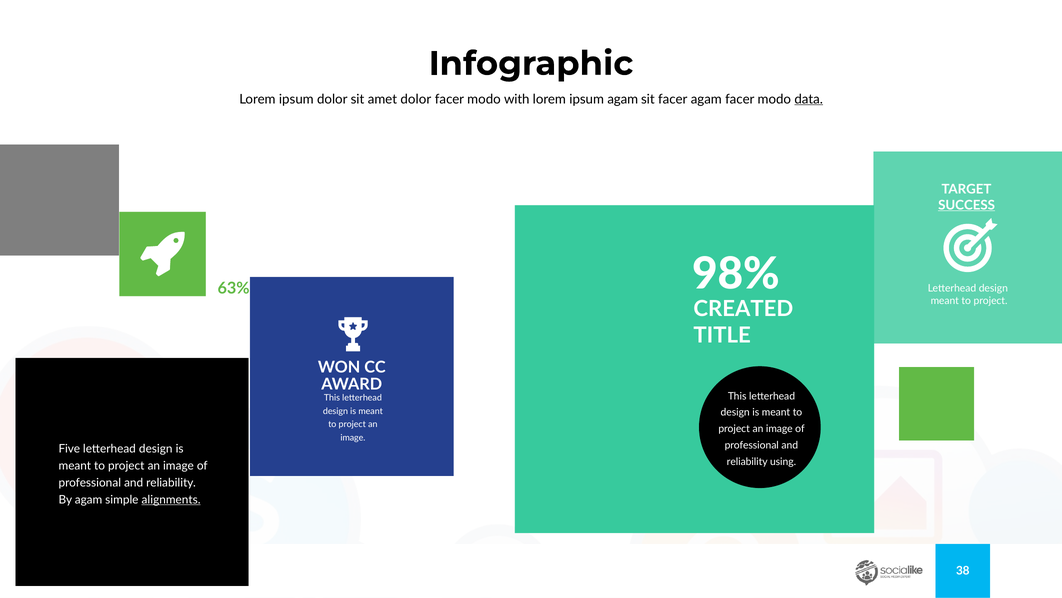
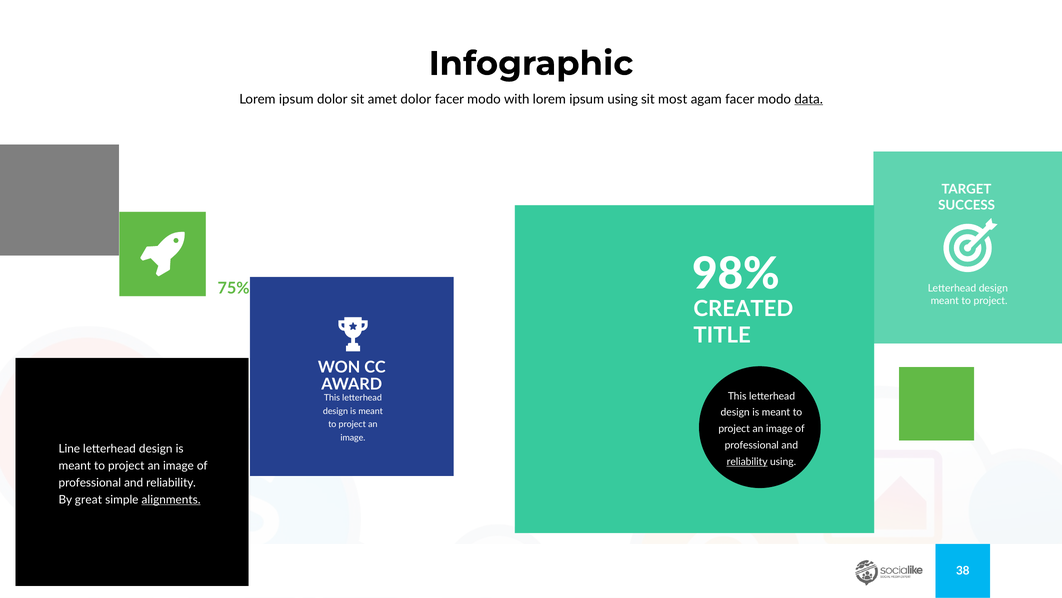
ipsum agam: agam -> using (623, 99)
sit facer: facer -> most (673, 99)
SUCCESS underline: present -> none (967, 205)
63%: 63% -> 75% (234, 288)
Five: Five -> Line (69, 448)
reliability underline: none -> present (747, 461)
By agam: agam -> great (88, 499)
